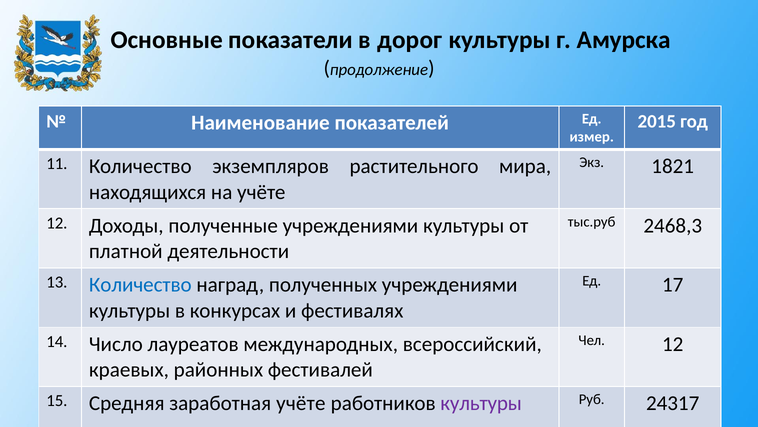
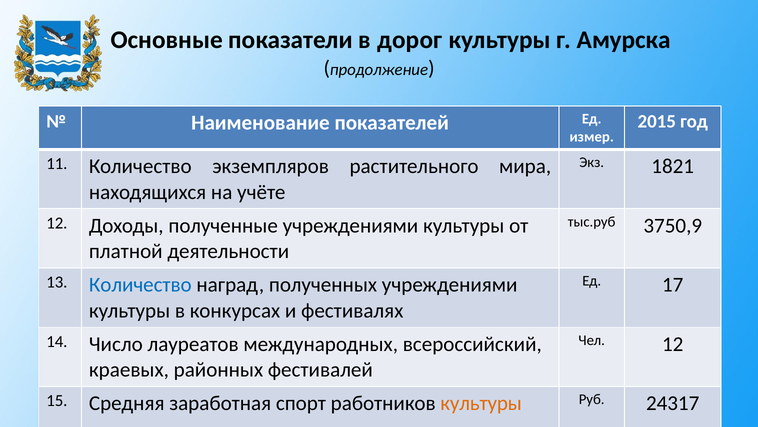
2468,3: 2468,3 -> 3750,9 (673, 225)
заработная учёте: учёте -> спорт (301, 403)
культуры colour: purple -> orange (481, 403)
